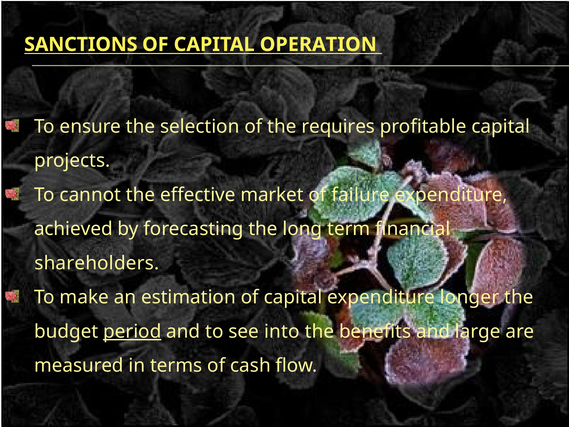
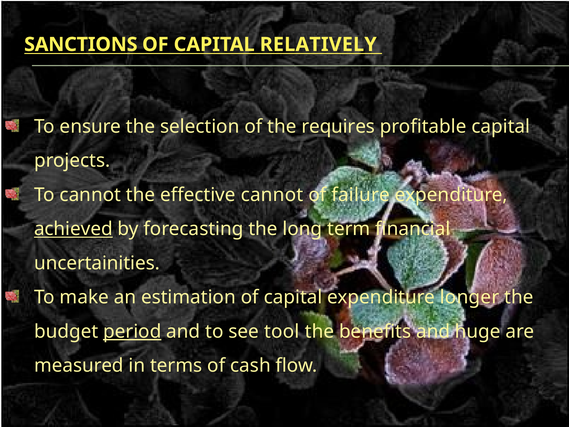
OPERATION: OPERATION -> RELATIVELY (318, 44)
effective market: market -> cannot (272, 195)
achieved underline: none -> present (73, 229)
shareholders: shareholders -> uncertainities (97, 263)
into: into -> tool (282, 331)
large: large -> huge (478, 331)
